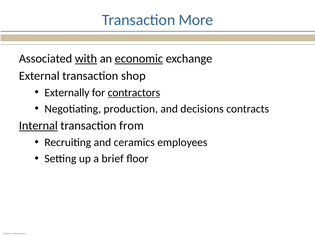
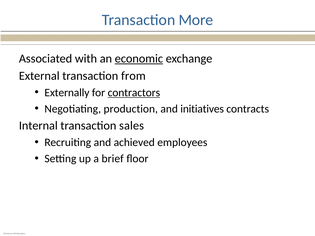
with underline: present -> none (86, 59)
shop: shop -> from (133, 76)
decisions: decisions -> initiatives (202, 109)
Internal underline: present -> none (38, 126)
from: from -> sales (132, 126)
ceramics: ceramics -> achieved (134, 143)
